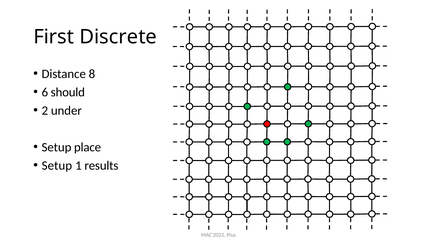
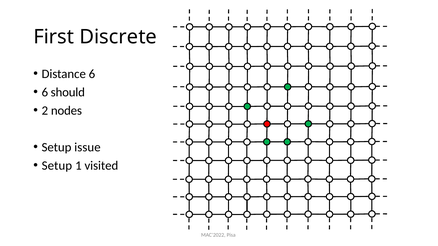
Distance 8: 8 -> 6 (92, 74)
under: under -> nodes (66, 111)
place: place -> issue (87, 147)
results: results -> visited (101, 166)
